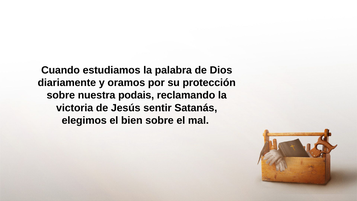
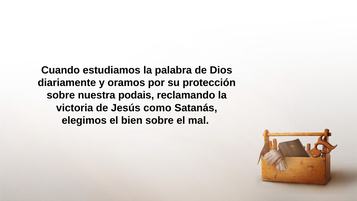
sentir: sentir -> como (157, 108)
